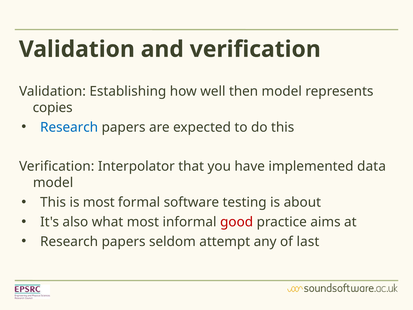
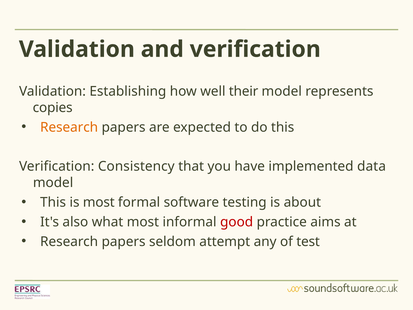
then: then -> their (244, 91)
Research colour: blue -> orange (69, 127)
Interpolator: Interpolator -> Consistency (136, 166)
last: last -> test (308, 241)
